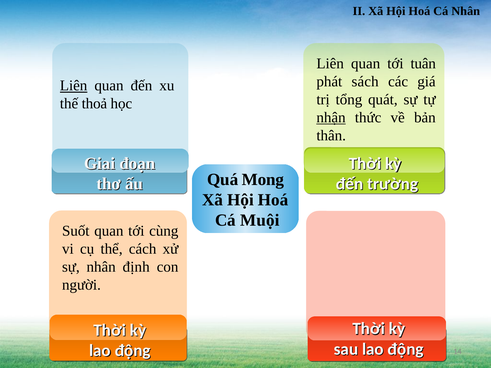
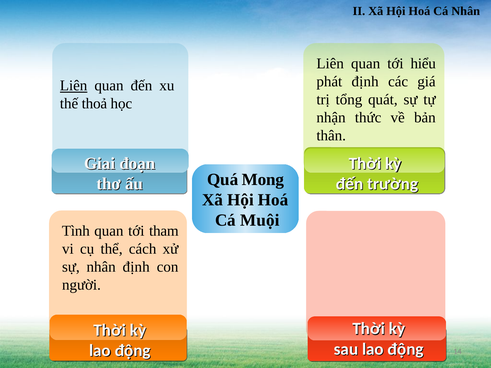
tuân: tuân -> hiểu (423, 64)
phát sách: sách -> định (365, 82)
nhận underline: present -> none (331, 118)
Suốt: Suốt -> Tình (76, 231)
cùng: cùng -> tham (164, 231)
